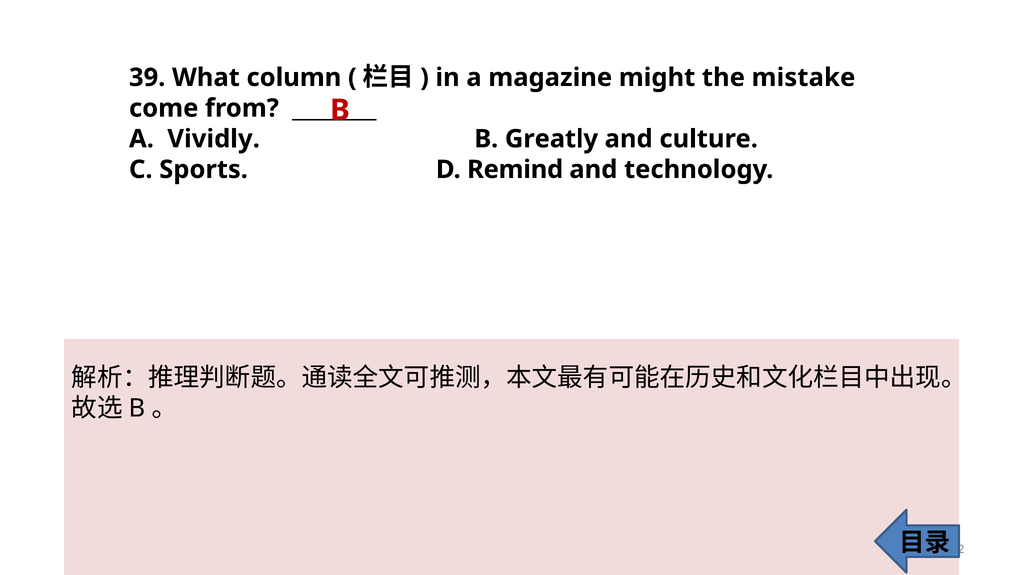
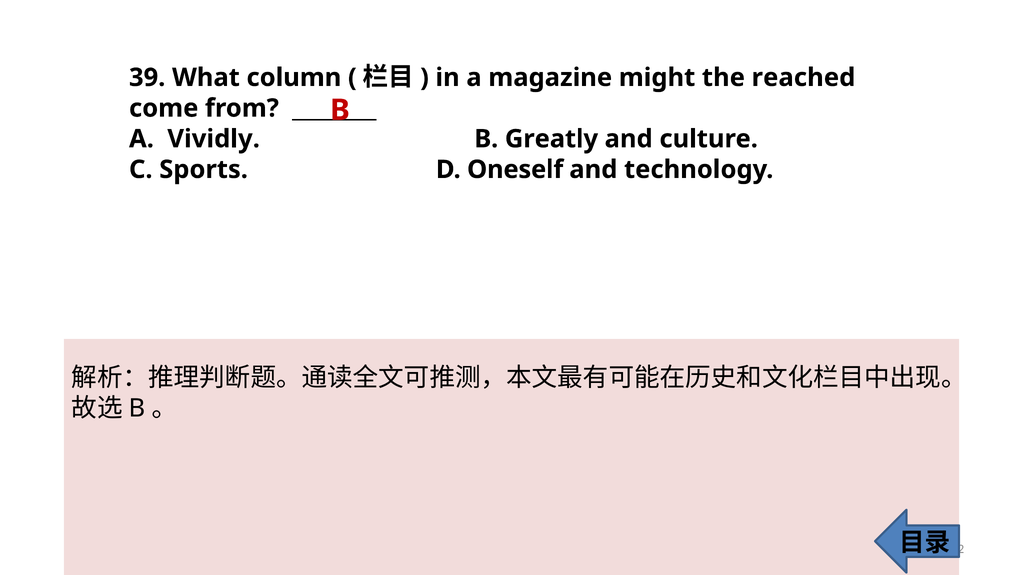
mistake: mistake -> reached (803, 78)
Remind: Remind -> Oneself (515, 170)
